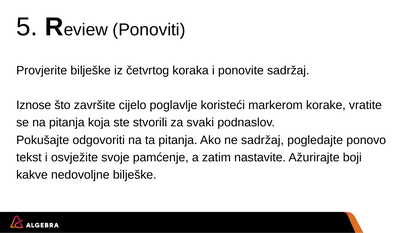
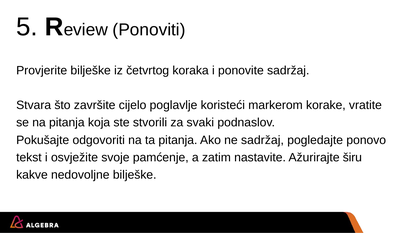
Iznose: Iznose -> Stvara (34, 106)
boji: boji -> širu (352, 158)
